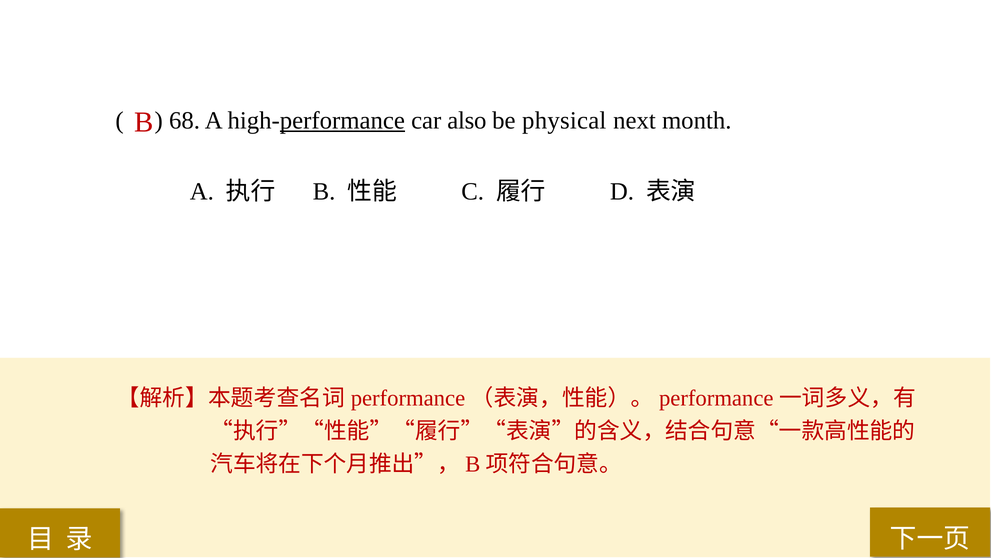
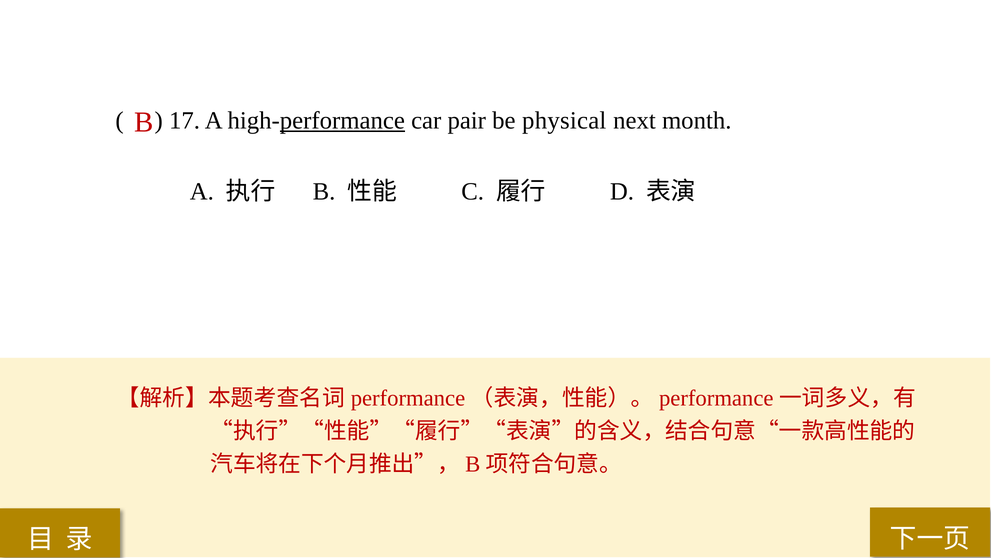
68: 68 -> 17 (185, 120)
also: also -> pair (467, 120)
